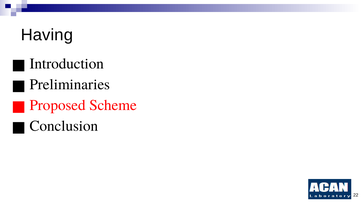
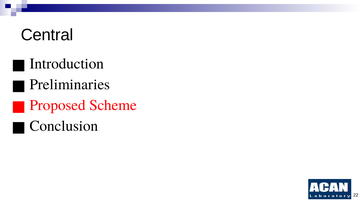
Having: Having -> Central (47, 35)
